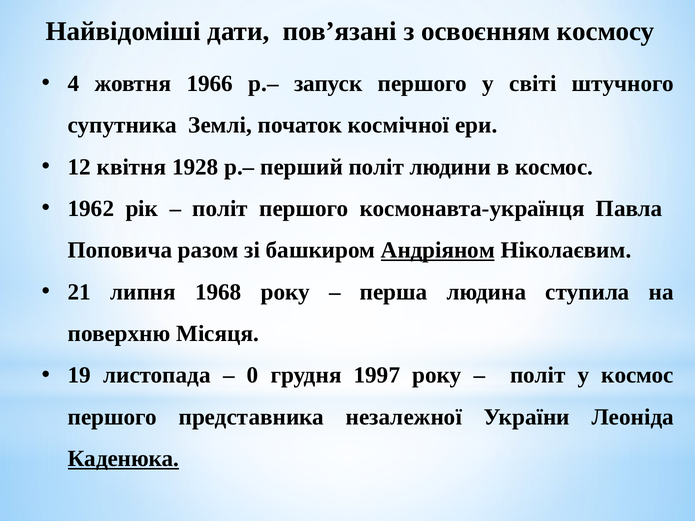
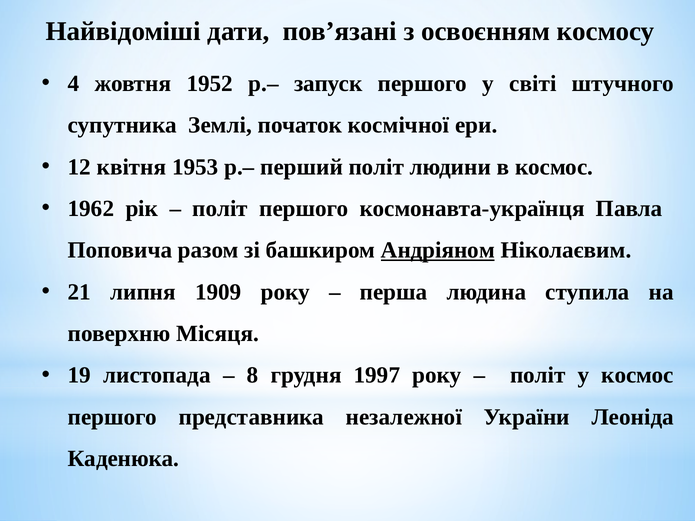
1966: 1966 -> 1952 (210, 84)
1928: 1928 -> 1953 (195, 167)
1968: 1968 -> 1909 (218, 292)
0: 0 -> 8 (253, 376)
Каденюка underline: present -> none (124, 459)
